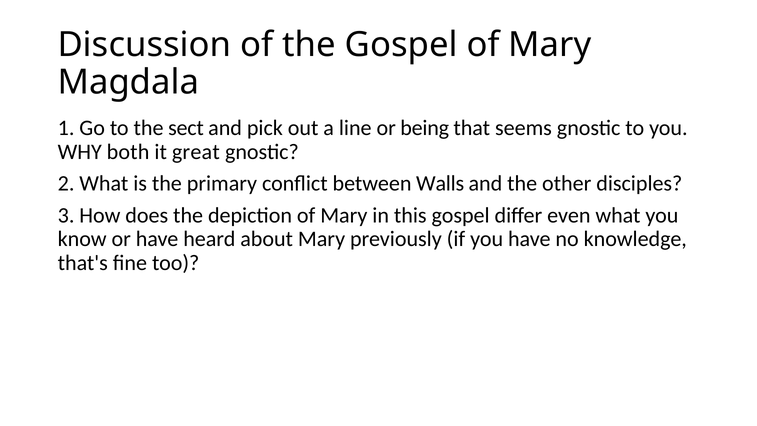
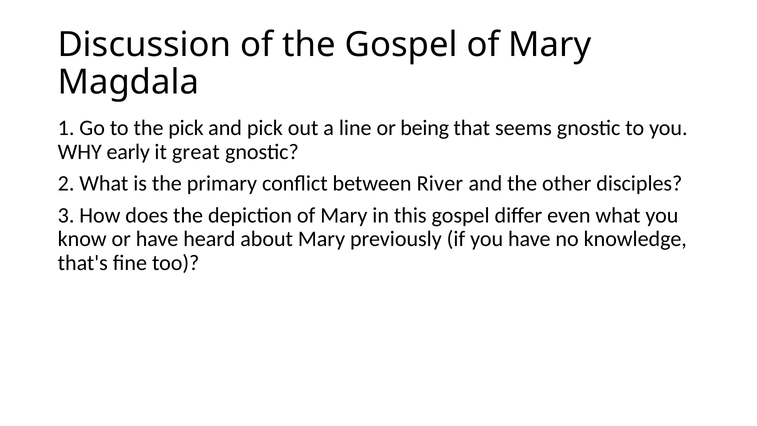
the sect: sect -> pick (186, 128)
both: both -> early (128, 152)
Walls: Walls -> River (440, 183)
